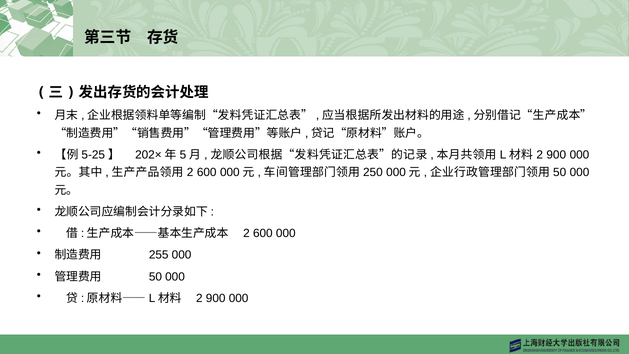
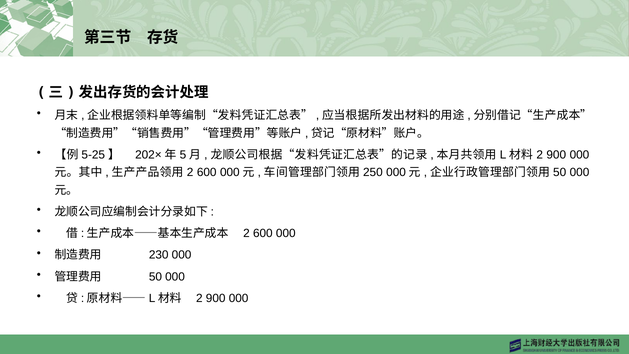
255: 255 -> 230 (159, 255)
